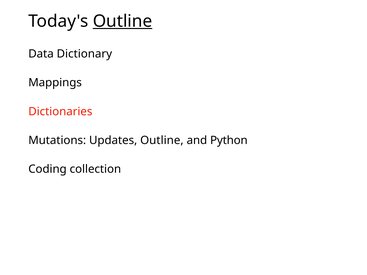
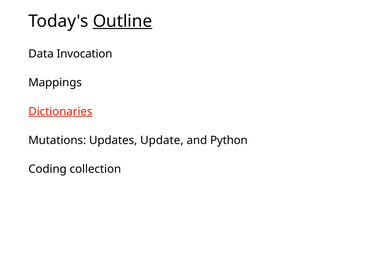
Dictionary: Dictionary -> Invocation (84, 54)
Dictionaries underline: none -> present (60, 112)
Updates Outline: Outline -> Update (162, 140)
